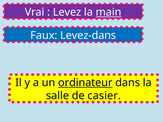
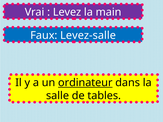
main underline: present -> none (109, 12)
Levez-dans: Levez-dans -> Levez-salle (88, 35)
casier: casier -> tables (104, 96)
